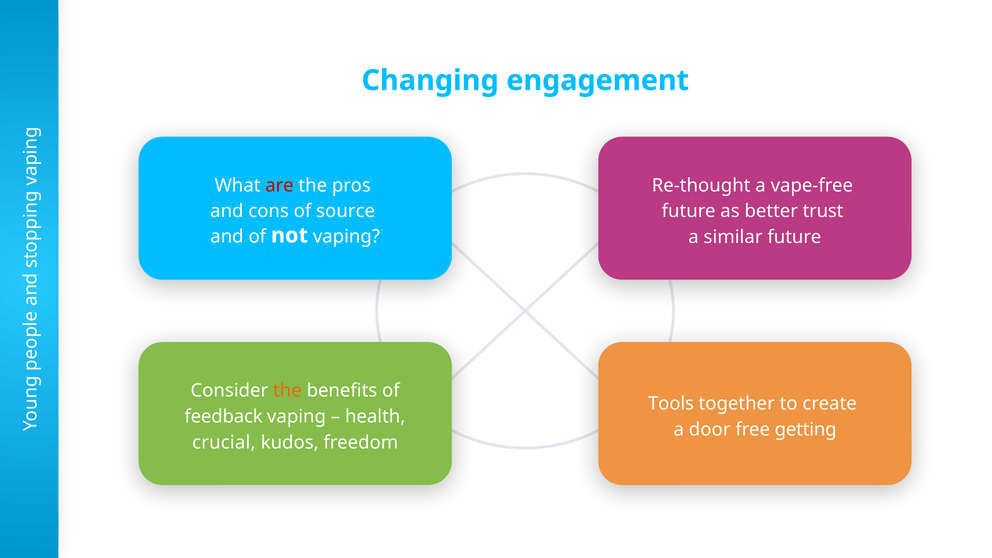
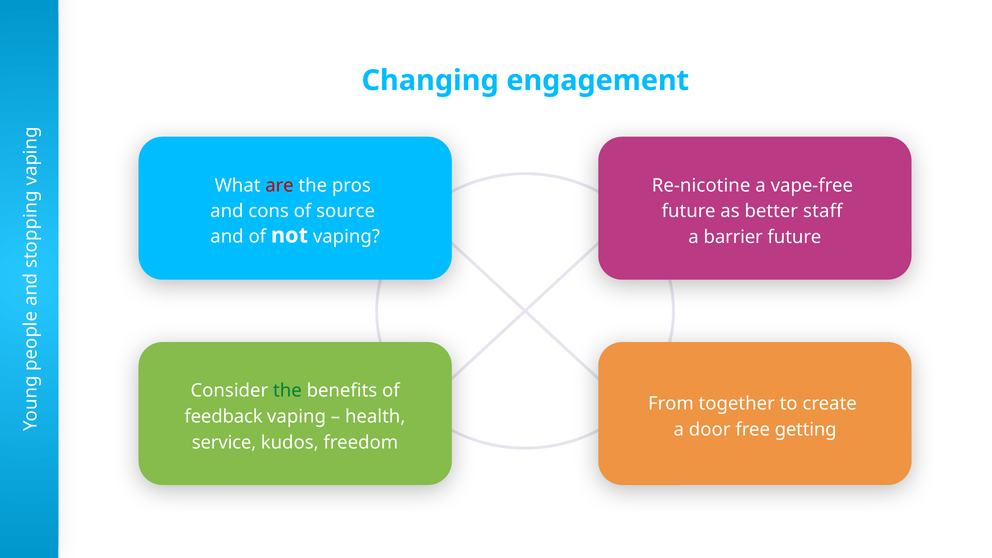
Re-thought: Re-thought -> Re-nicotine (701, 185)
trust: trust -> staff (823, 211)
similar: similar -> barrier (733, 237)
the colour: orange -> green (287, 391)
Tools: Tools -> From (671, 404)
crucial: crucial -> service (224, 442)
